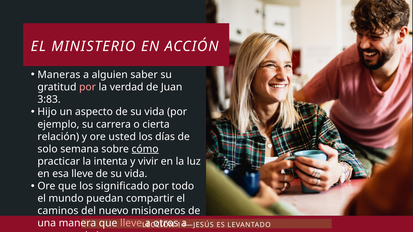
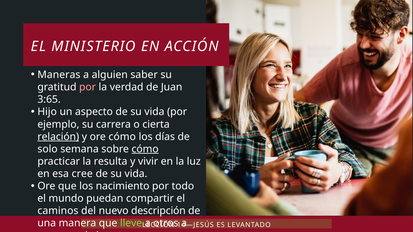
3:83: 3:83 -> 3:65 (49, 100)
relación underline: none -> present (58, 137)
ore usted: usted -> cómo (122, 137)
intenta: intenta -> resulta (111, 162)
esa lleve: lleve -> cree (82, 174)
significado: significado -> nacimiento (123, 186)
misioneros: misioneros -> descripción (158, 211)
lleve colour: pink -> light green (131, 224)
